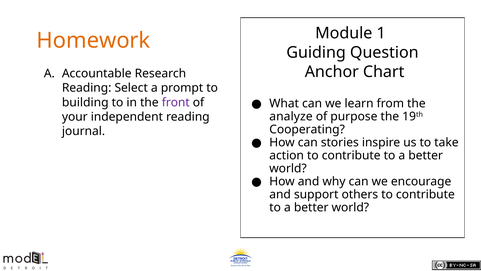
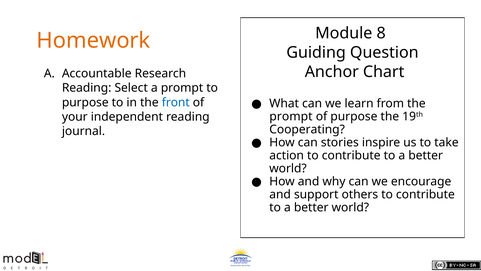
1: 1 -> 8 (381, 33)
building: building -> purpose (85, 102)
front colour: purple -> blue (176, 102)
analyze: analyze -> prompt (291, 116)
